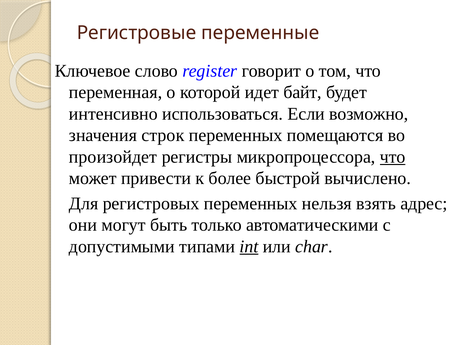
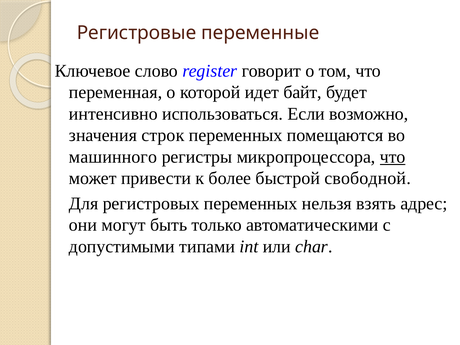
произойдет: произойдет -> машинного (113, 157)
вычислено: вычислено -> свободной (368, 178)
int underline: present -> none (249, 247)
